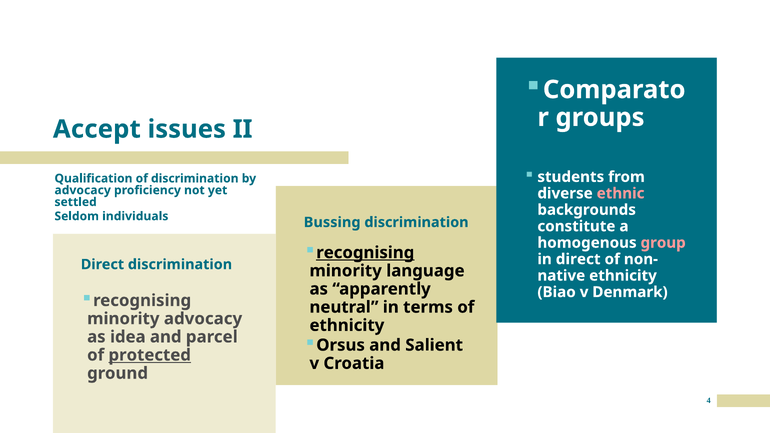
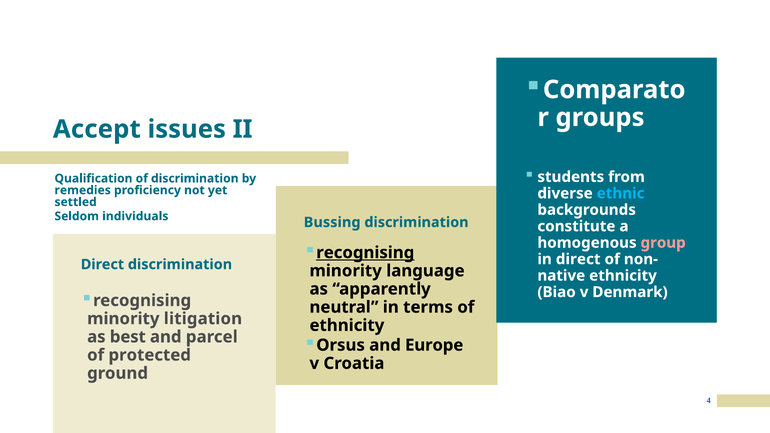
advocacy: advocacy -> remedies (83, 190)
ethnic colour: pink -> light blue (621, 193)
minority advocacy: advocacy -> litigation (203, 319)
idea: idea -> best (128, 337)
Salient: Salient -> Europe (434, 345)
protected underline: present -> none (150, 355)
